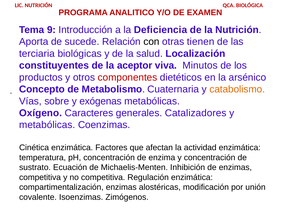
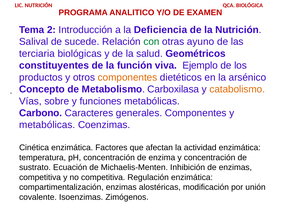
9: 9 -> 2 (51, 30)
Aporta: Aporta -> Salival (34, 42)
con colour: black -> green (151, 42)
tienen: tienen -> ayuno (201, 42)
Localización: Localización -> Geométricos (196, 54)
aceptor: aceptor -> función (135, 65)
Minutos: Minutos -> Ejemplo (200, 65)
componentes colour: red -> orange (128, 77)
Cuaternaria: Cuaternaria -> Carboxilasa (173, 89)
exógenas: exógenas -> funciones (101, 101)
Oxígeno: Oxígeno -> Carbono (41, 113)
generales Catalizadores: Catalizadores -> Componentes (196, 113)
